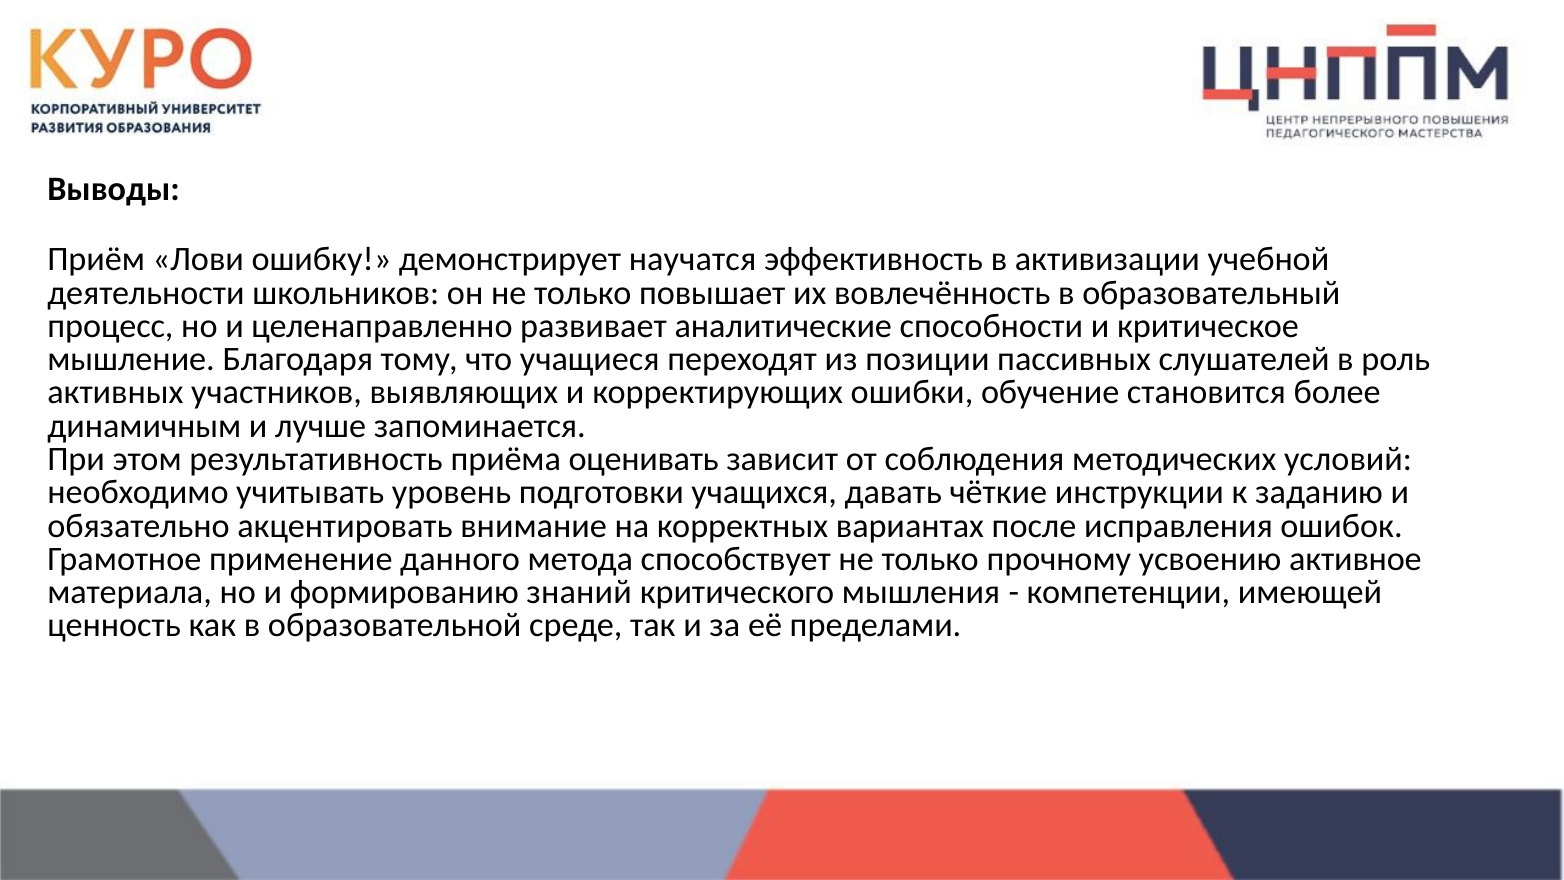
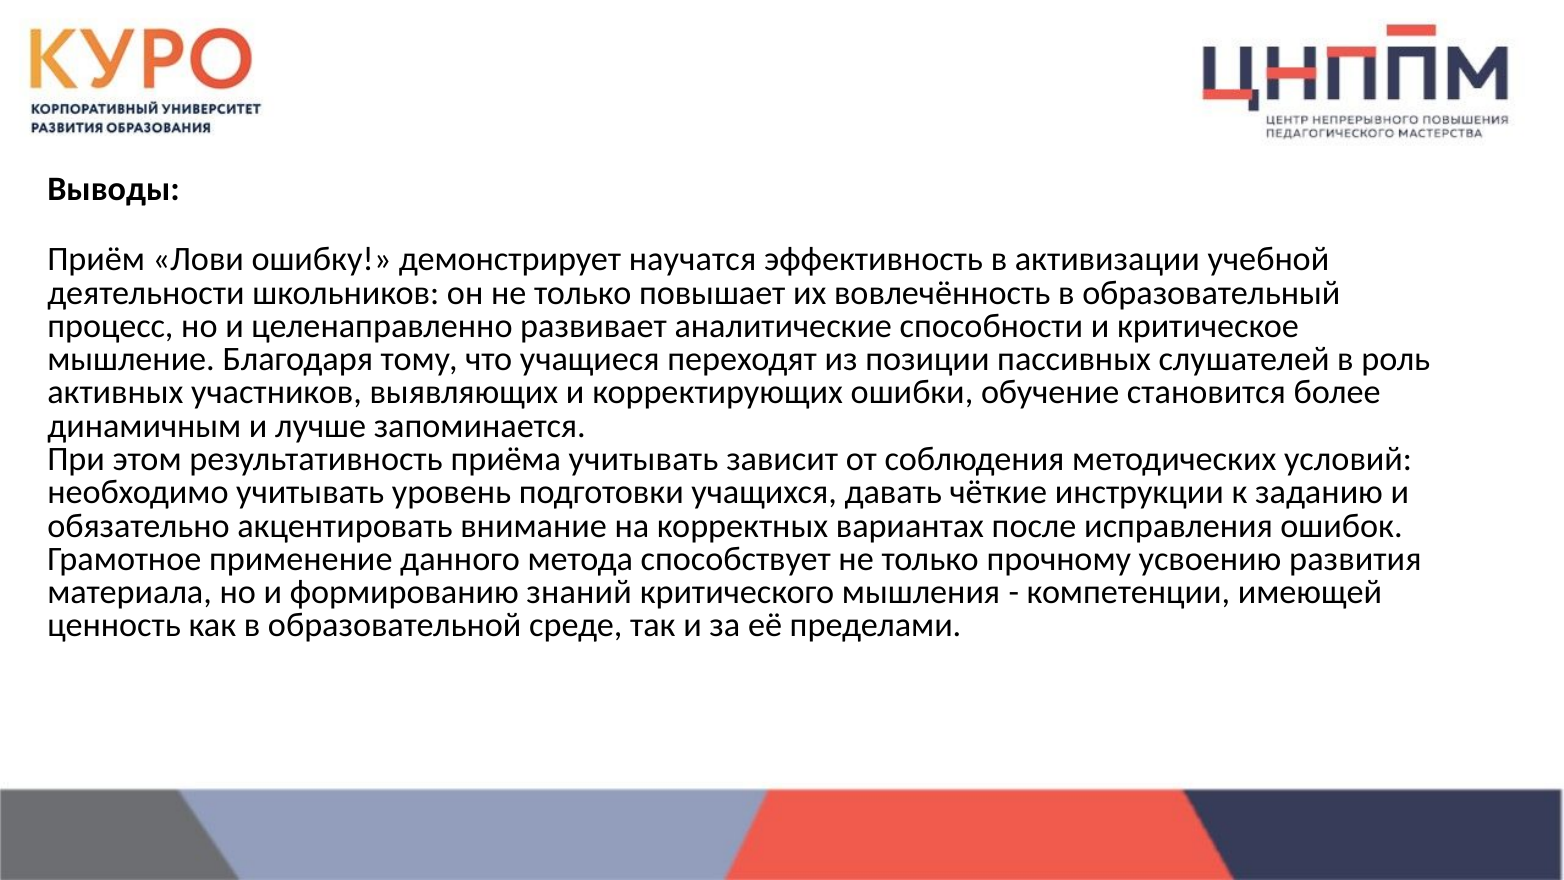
приёма оценивать: оценивать -> учитывать (644, 459)
активное: активное -> развития (1355, 559)
